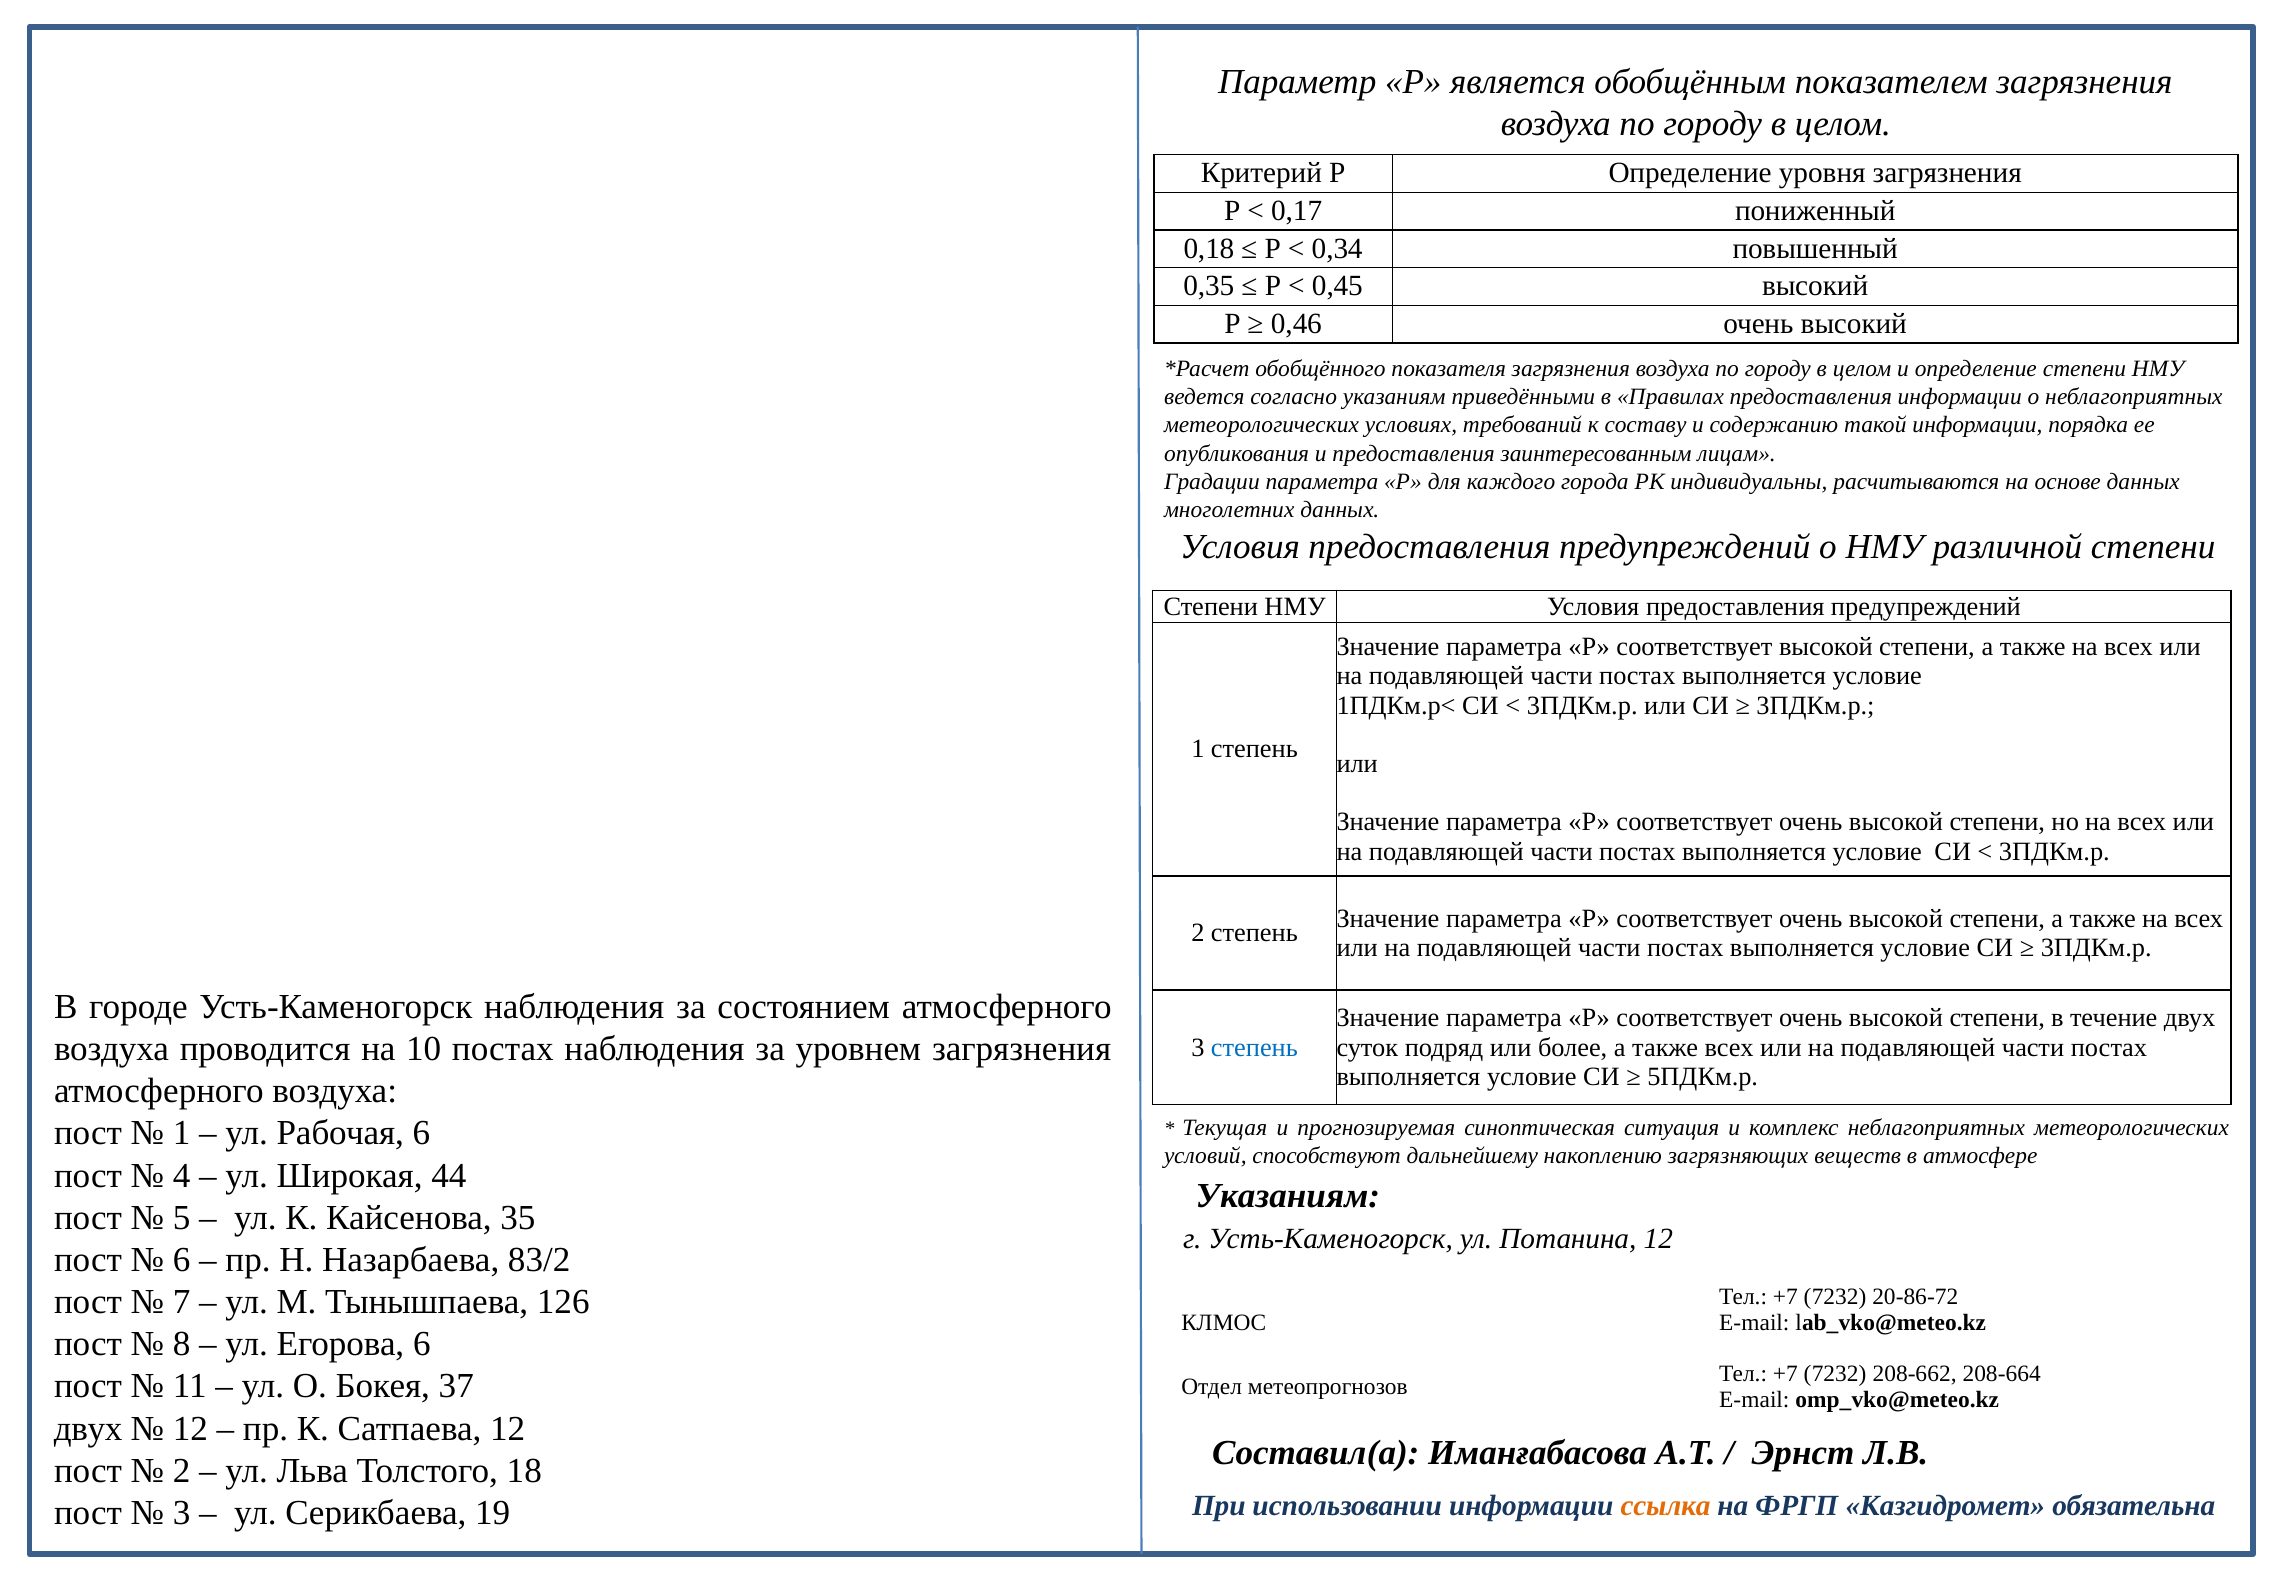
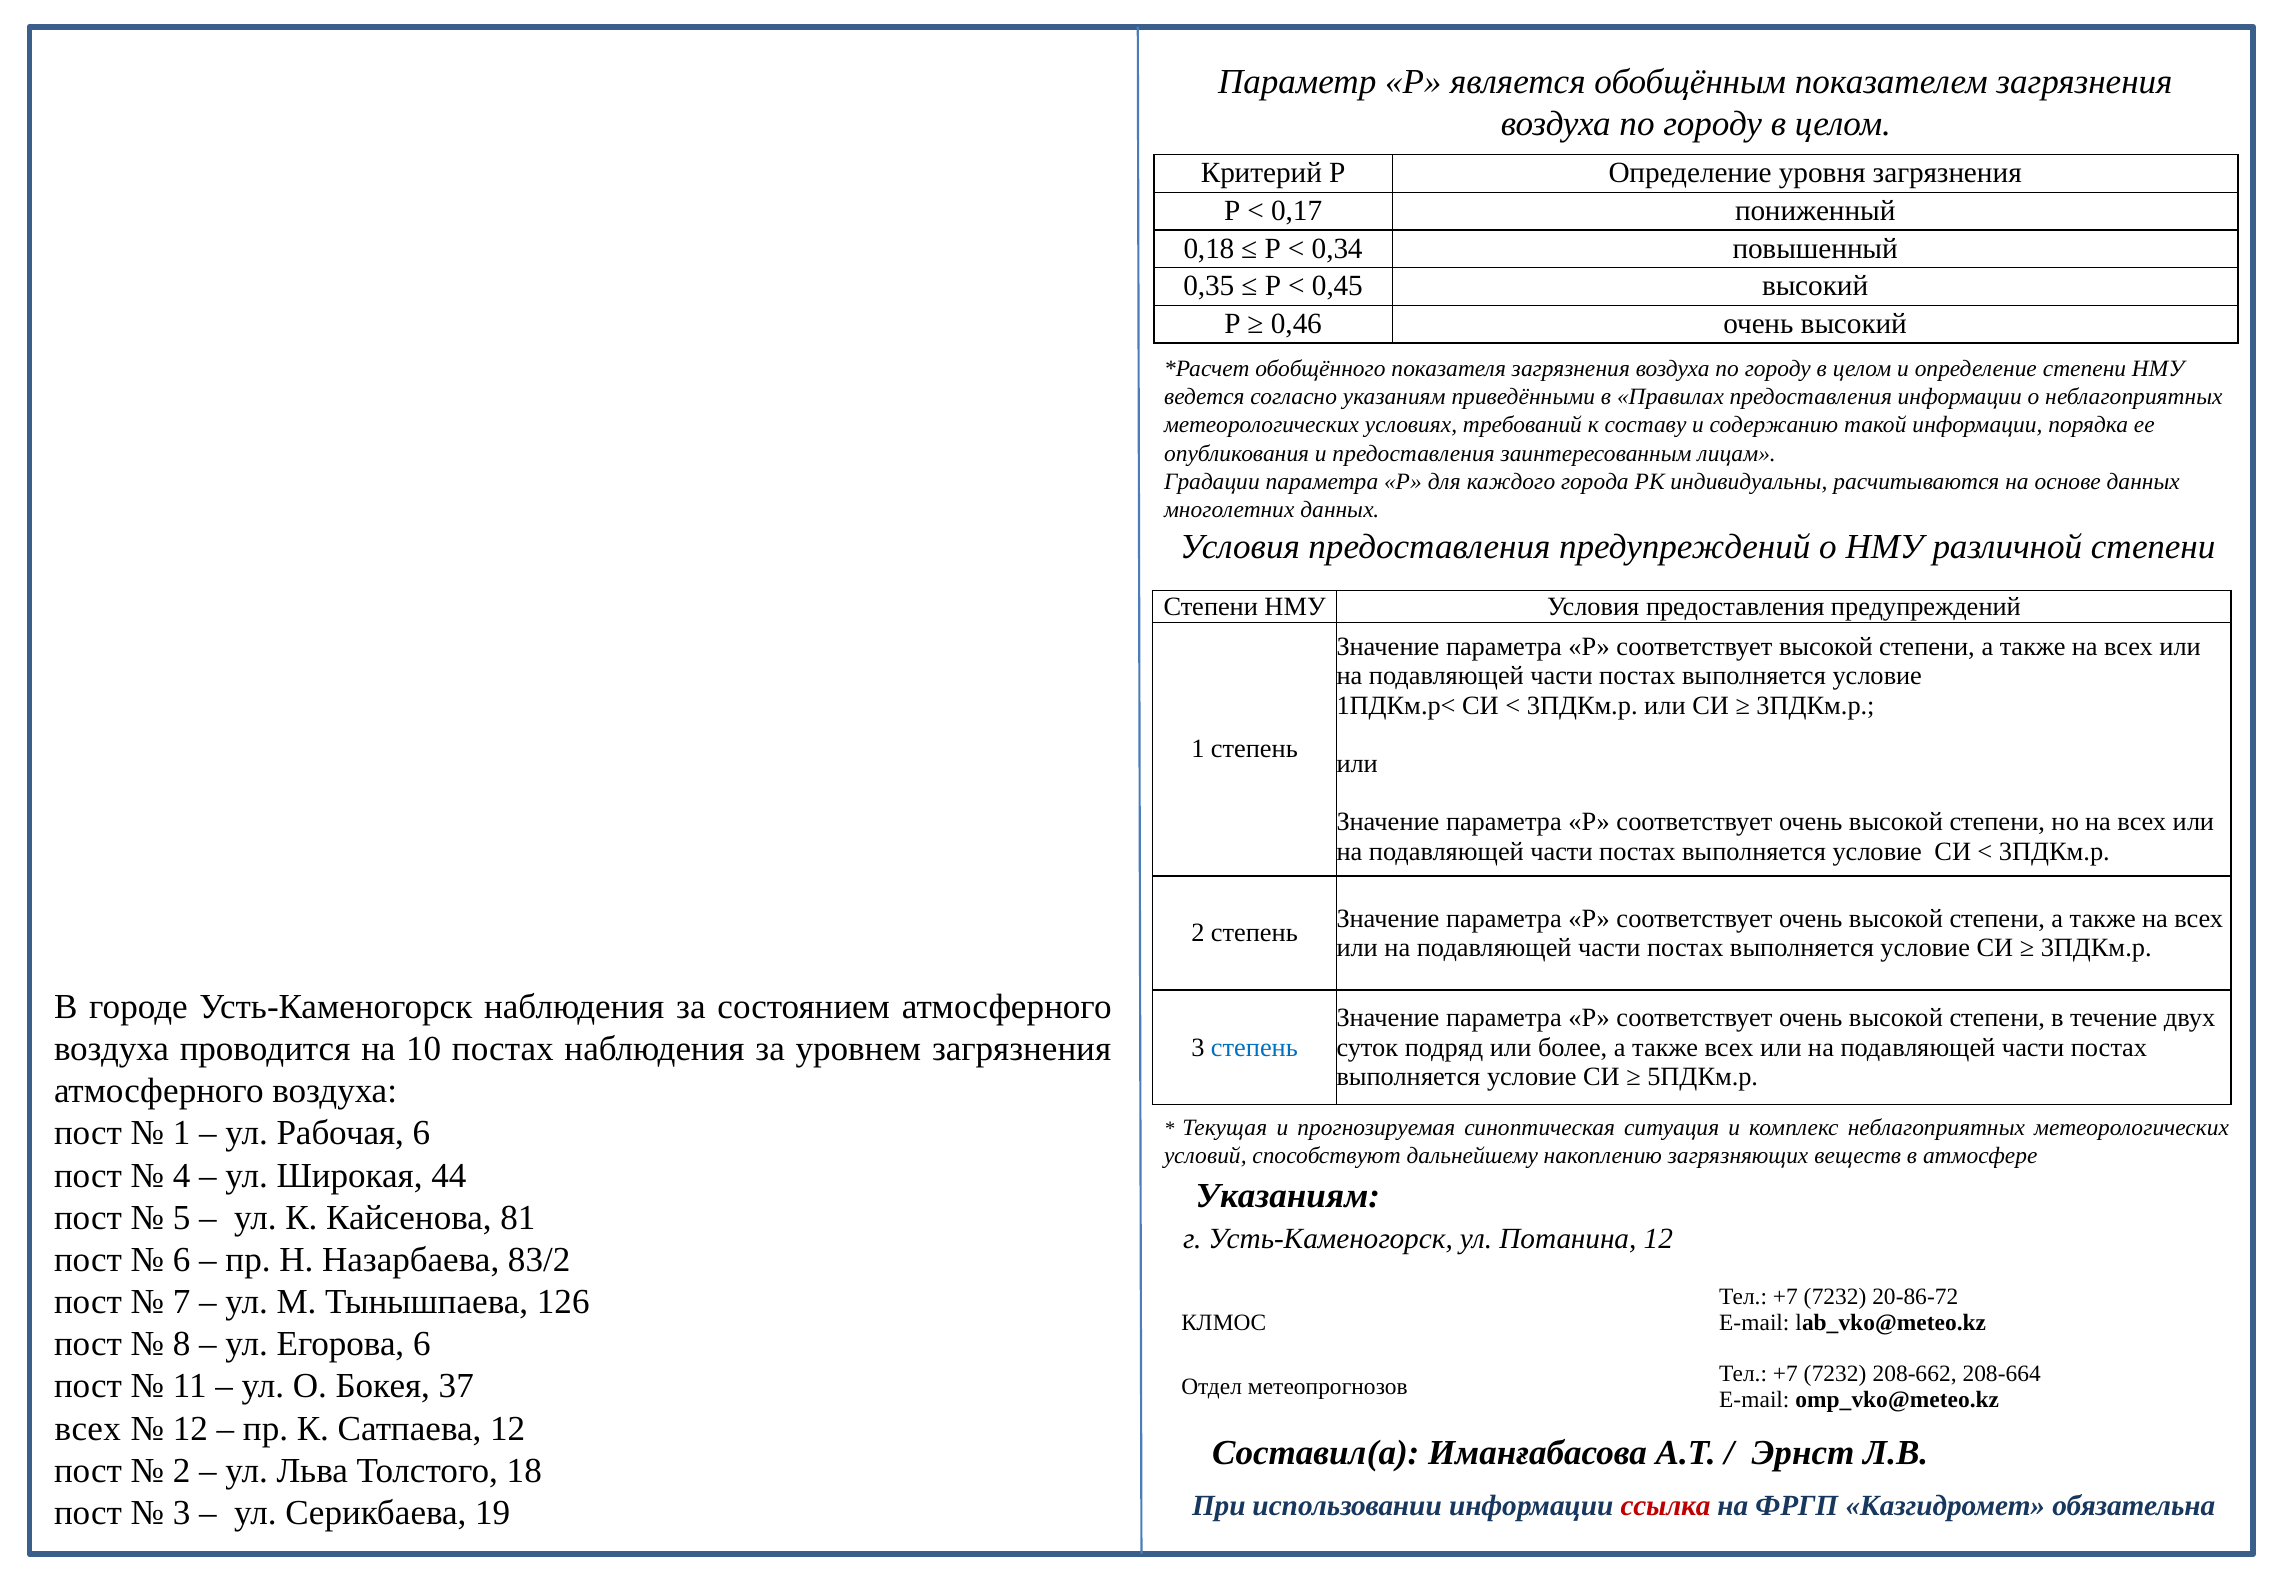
35: 35 -> 81 (518, 1217)
двух: двух -> всех (88, 1428)
ссылка colour: orange -> red (1666, 1505)
